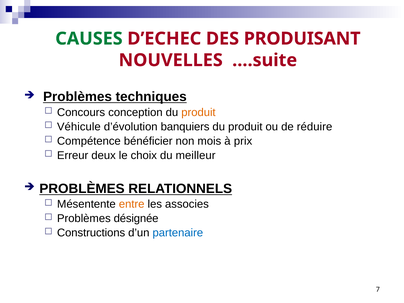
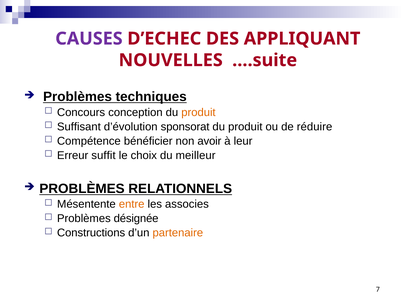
CAUSES colour: green -> purple (89, 39)
PRODUISANT: PRODUISANT -> APPLIQUANT (302, 39)
Véhicule: Véhicule -> Suffisant (79, 127)
banquiers: banquiers -> sponsorat (185, 127)
mois: mois -> avoir (209, 141)
prix: prix -> leur (243, 141)
deux: deux -> suffit (104, 155)
partenaire colour: blue -> orange (178, 233)
